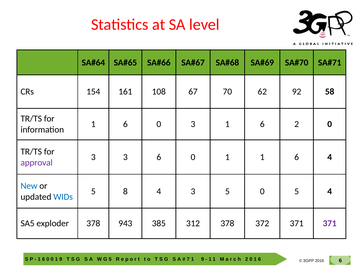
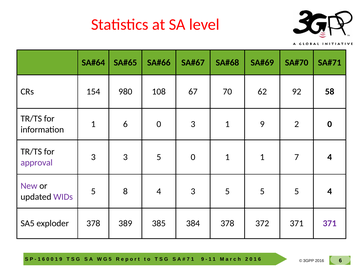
161: 161 -> 980 (125, 92)
3 1 6: 6 -> 9 (262, 124)
3 3 6: 6 -> 5 (159, 157)
1 1 6: 6 -> 7 (297, 157)
New colour: blue -> purple (29, 186)
3 5 0: 0 -> 5 (262, 191)
WIDs colour: blue -> purple (63, 197)
943: 943 -> 389 (125, 224)
312: 312 -> 384 (193, 224)
